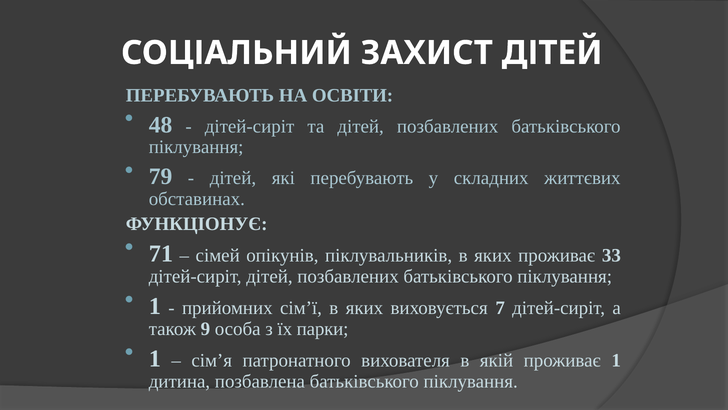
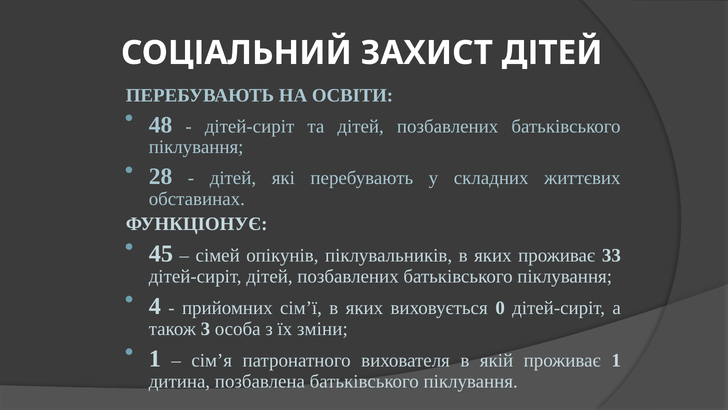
79: 79 -> 28 (161, 176)
71: 71 -> 45 (161, 253)
1: 1 -> 4 (155, 306)
7: 7 -> 0 (500, 308)
9: 9 -> 3 (205, 329)
парки: парки -> зміни (322, 329)
